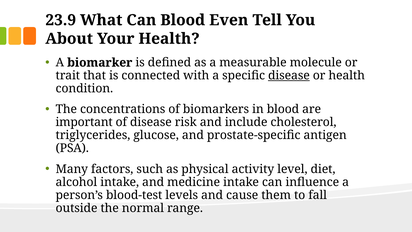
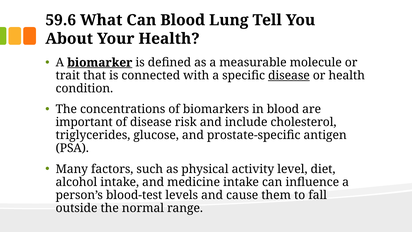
23.9: 23.9 -> 59.6 (61, 20)
Even: Even -> Lung (229, 20)
biomarker underline: none -> present (100, 63)
